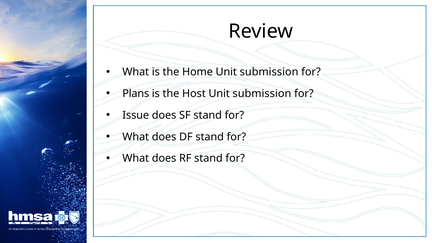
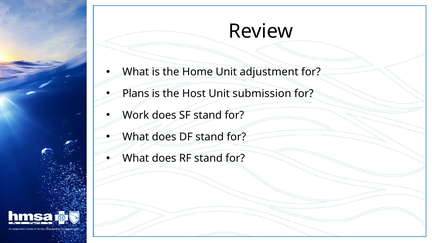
Home Unit submission: submission -> adjustment (269, 72)
Issue: Issue -> Work (136, 115)
